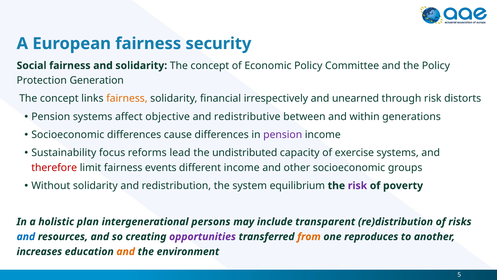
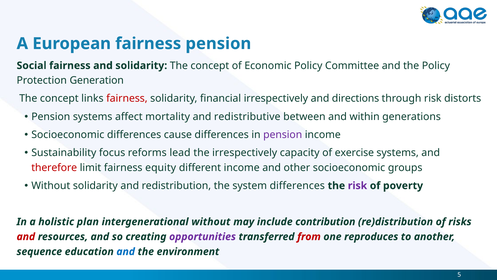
fairness security: security -> pension (218, 44)
fairness colour: orange -> red (127, 98)
unearned: unearned -> directions (356, 98)
objective: objective -> mortality (168, 116)
the undistributed: undistributed -> irrespectively (245, 152)
events: events -> equity (161, 167)
system equilibrium: equilibrium -> differences (297, 185)
intergenerational persons: persons -> without (211, 221)
transparent: transparent -> contribution (325, 221)
and colour: blue -> red (26, 236)
from colour: orange -> red (309, 236)
increases: increases -> sequence (39, 251)
and colour: orange -> blue (126, 251)
